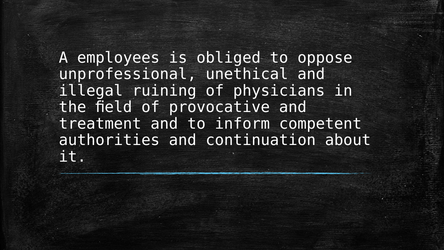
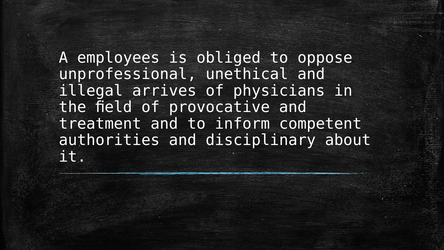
ruining: ruining -> arrives (164, 91)
continuation: continuation -> disciplinary (261, 140)
